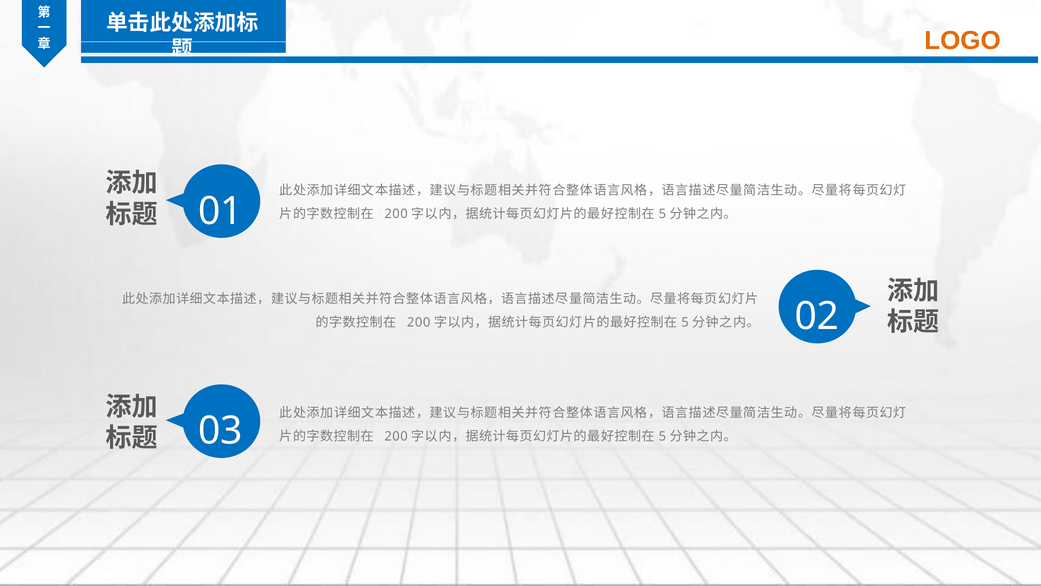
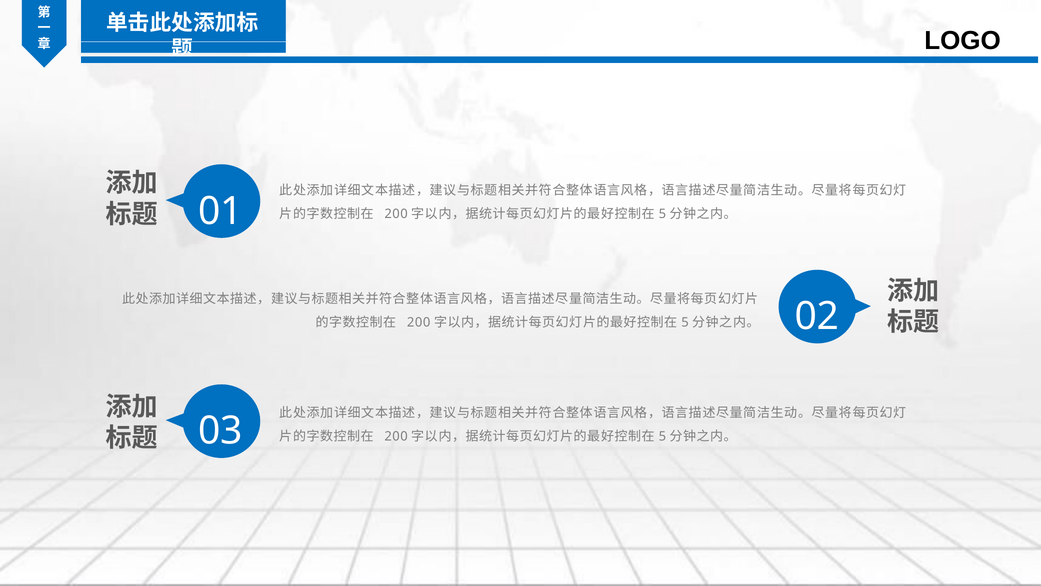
LOGO colour: orange -> black (963, 41)
